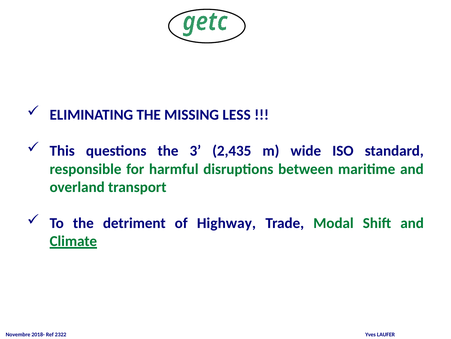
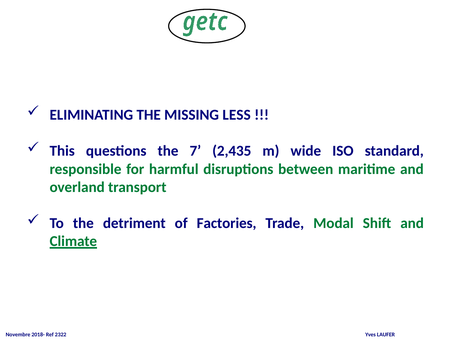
3: 3 -> 7 (195, 151)
Highway: Highway -> Factories (227, 223)
